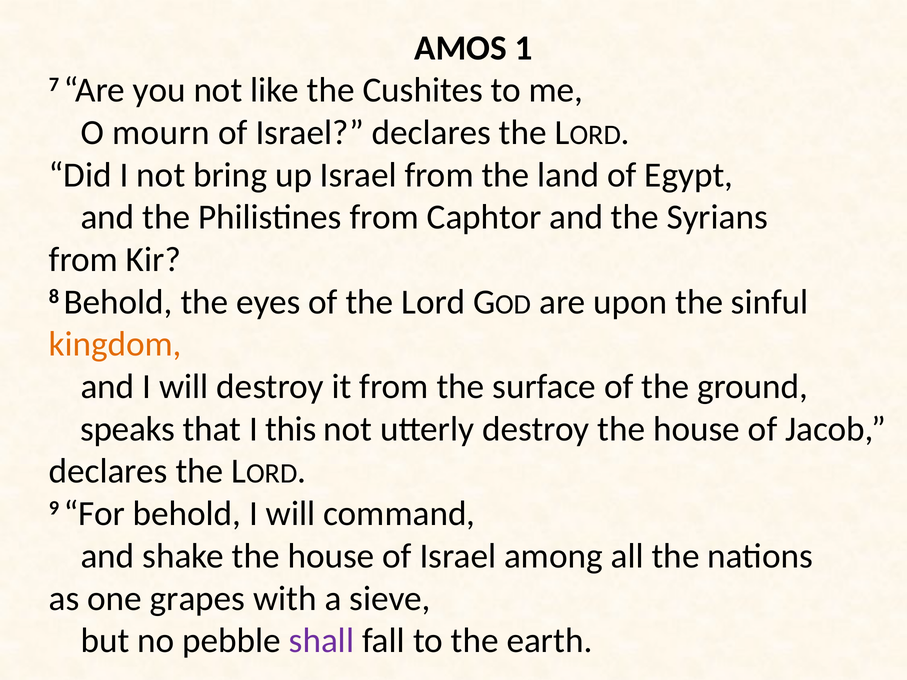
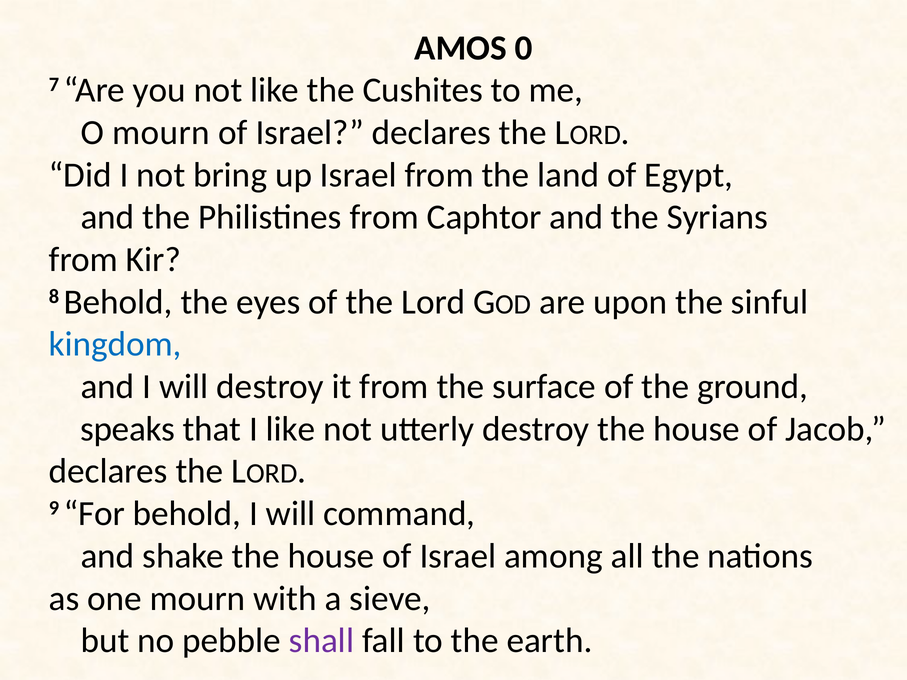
1: 1 -> 0 (524, 48)
kingdom colour: orange -> blue (115, 344)
I this: this -> like (291, 429)
one grapes: grapes -> mourn (198, 599)
